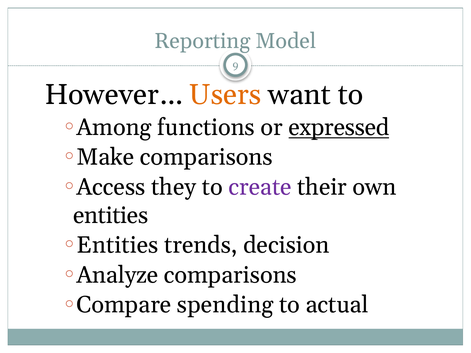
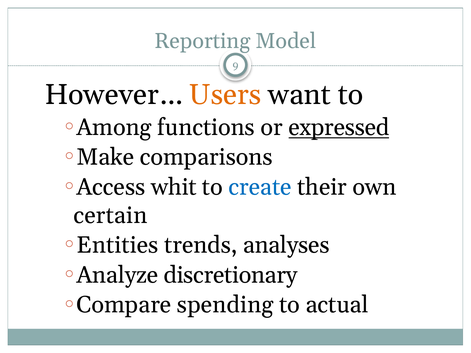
they: they -> whit (174, 187)
create colour: purple -> blue (260, 187)
entities: entities -> certain (110, 215)
decision: decision -> analyses (286, 245)
Analyze comparisons: comparisons -> discretionary (230, 275)
